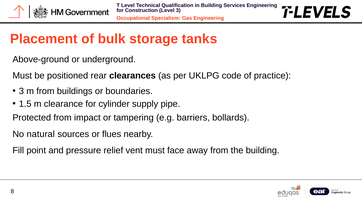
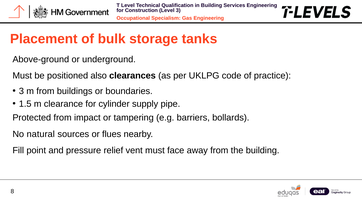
rear: rear -> also (99, 76)
